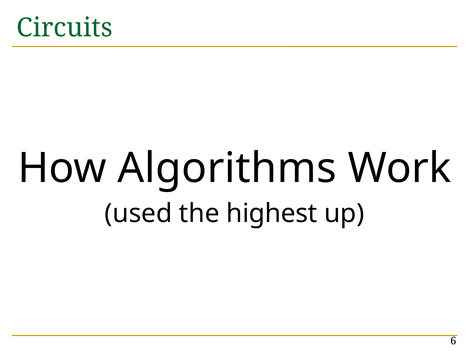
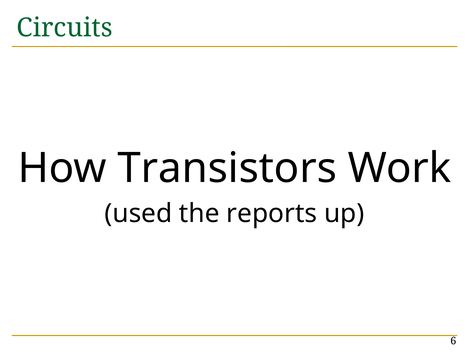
Algorithms: Algorithms -> Transistors (227, 168)
highest: highest -> reports (272, 213)
